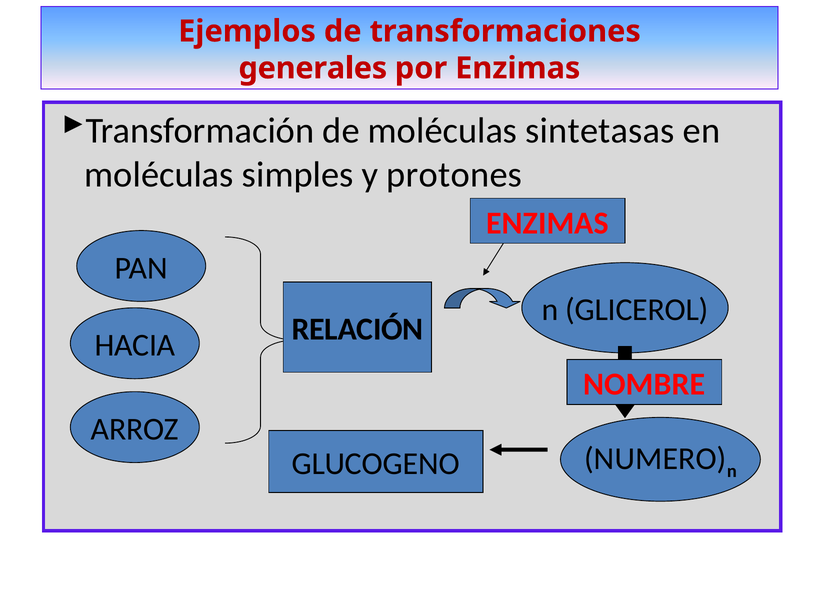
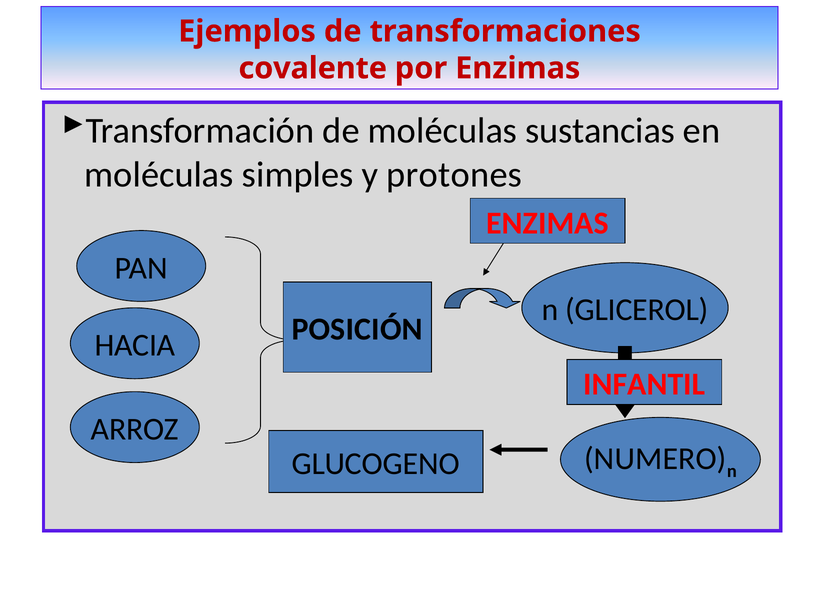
generales: generales -> covalente (313, 68)
sintetasas: sintetasas -> sustancias (600, 131)
RELACIÓN: RELACIÓN -> POSICIÓN (357, 329)
NOMBRE: NOMBRE -> INFANTIL (644, 384)
